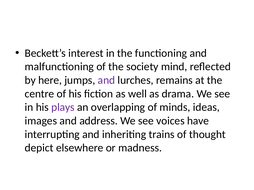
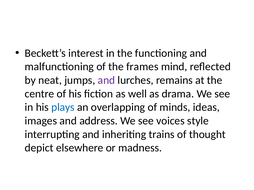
society: society -> frames (142, 67)
here: here -> neat (50, 80)
plays colour: purple -> blue (63, 108)
have: have -> style (198, 121)
